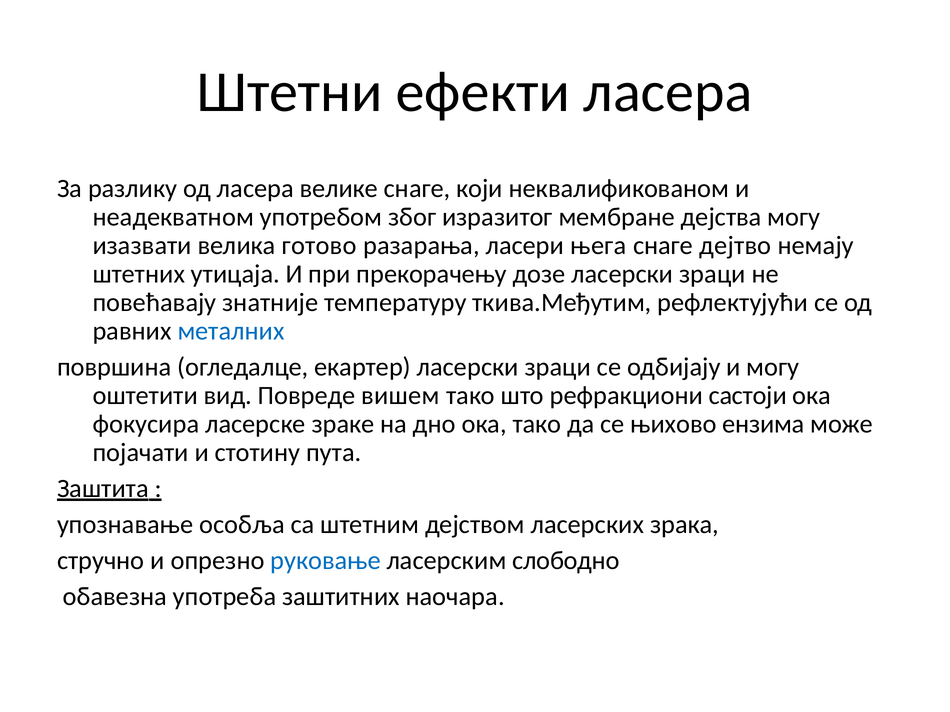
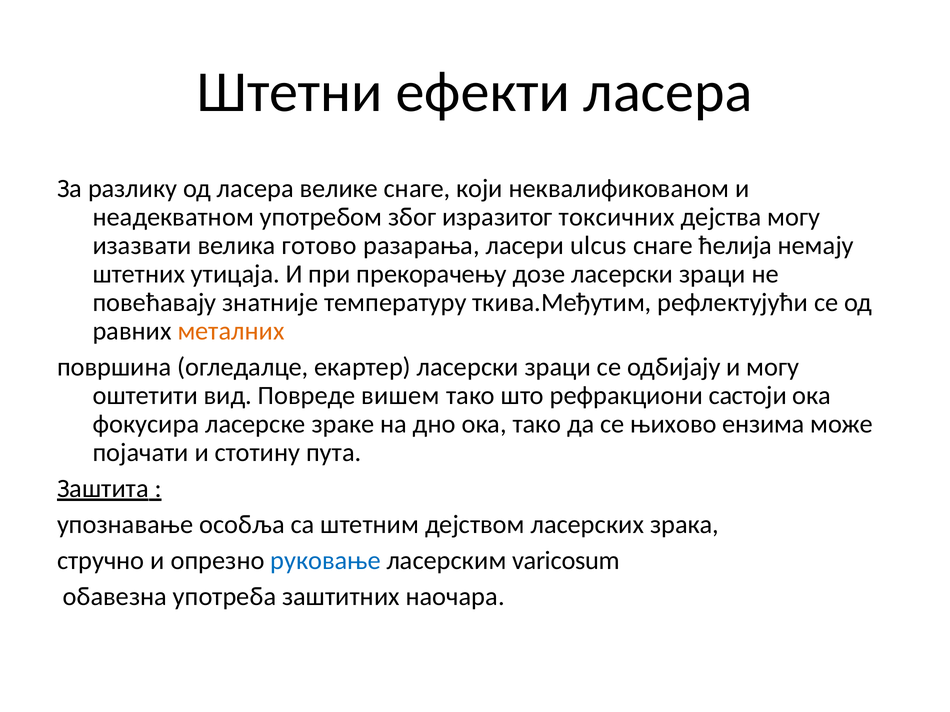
мембране: мембране -> токсичних (617, 217)
њега: њега -> ulcus (598, 246)
дејтво: дејтво -> ћелија (735, 246)
металних colour: blue -> orange (231, 331)
слободно: слободно -> varicosum (566, 561)
